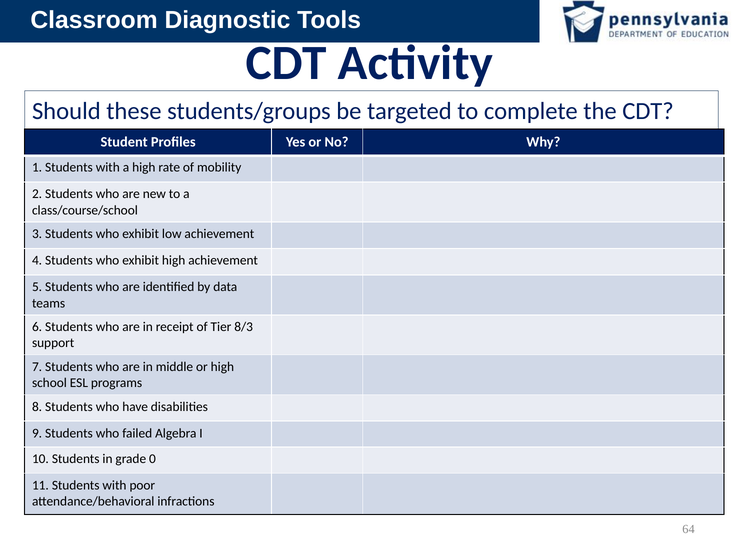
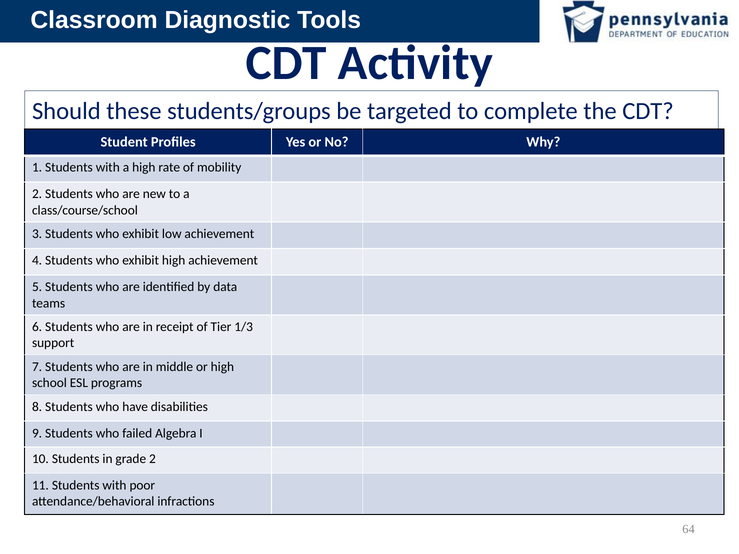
8/3: 8/3 -> 1/3 (244, 327)
grade 0: 0 -> 2 (153, 459)
